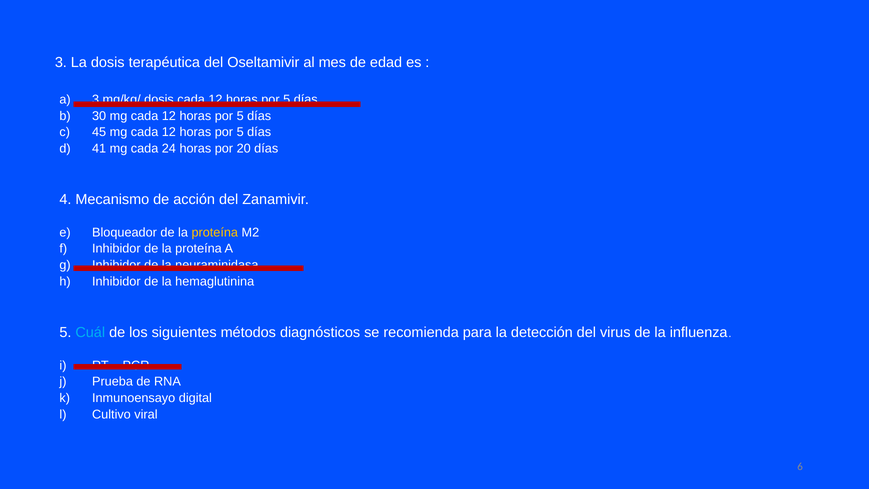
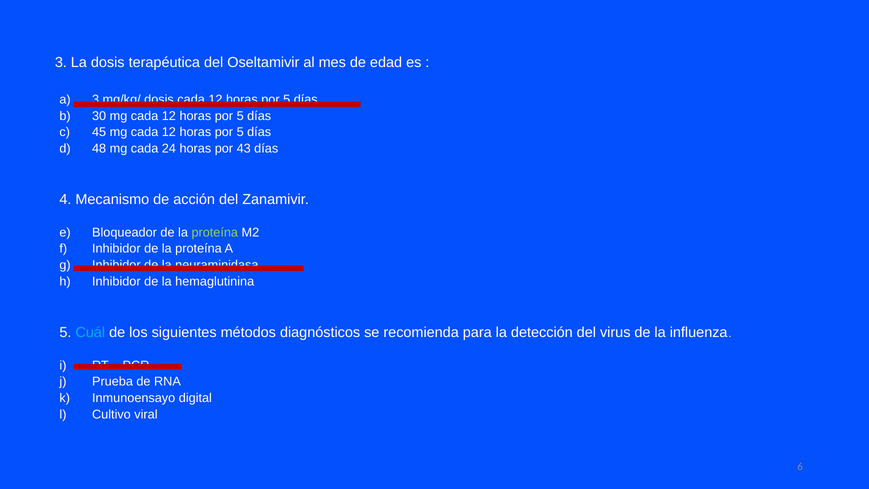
41: 41 -> 48 (99, 149)
20: 20 -> 43 (244, 149)
proteína colour: yellow -> light green (215, 232)
